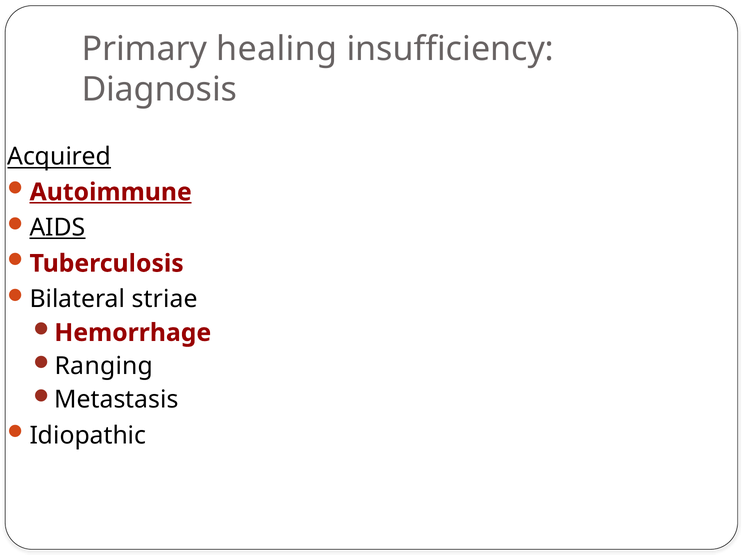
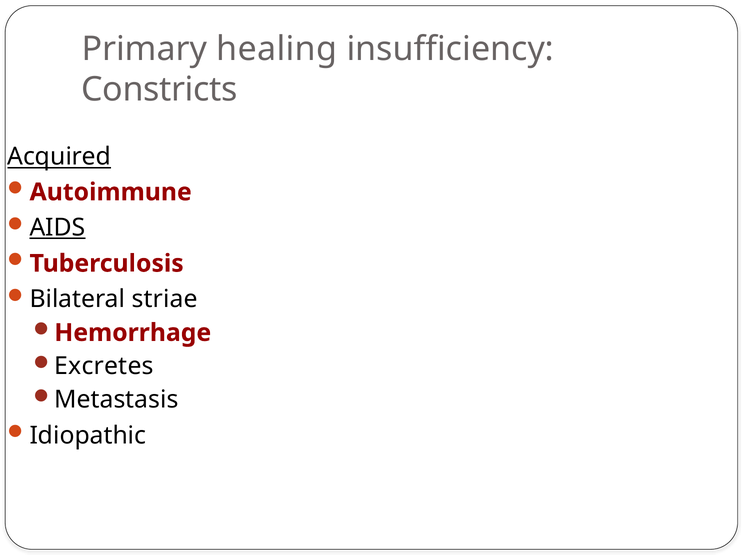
Diagnosis: Diagnosis -> Constricts (159, 90)
Autoimmune underline: present -> none (111, 192)
Ranging: Ranging -> Excretes (104, 366)
